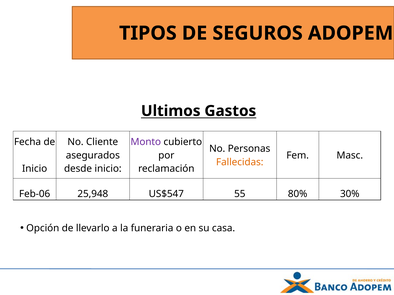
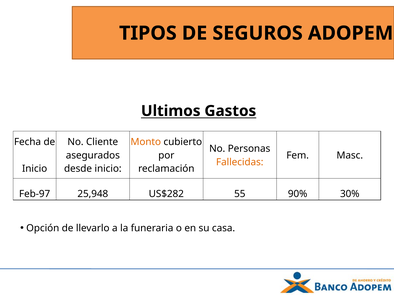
Monto colour: purple -> orange (146, 142)
Feb-06: Feb-06 -> Feb-97 (35, 194)
US$547: US$547 -> US$282 (166, 194)
80%: 80% -> 90% (298, 194)
